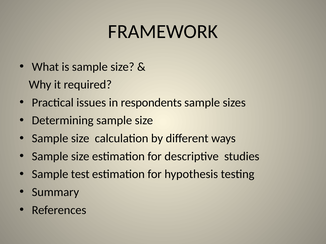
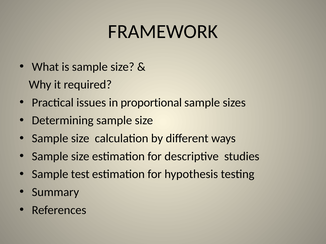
respondents: respondents -> proportional (151, 103)
